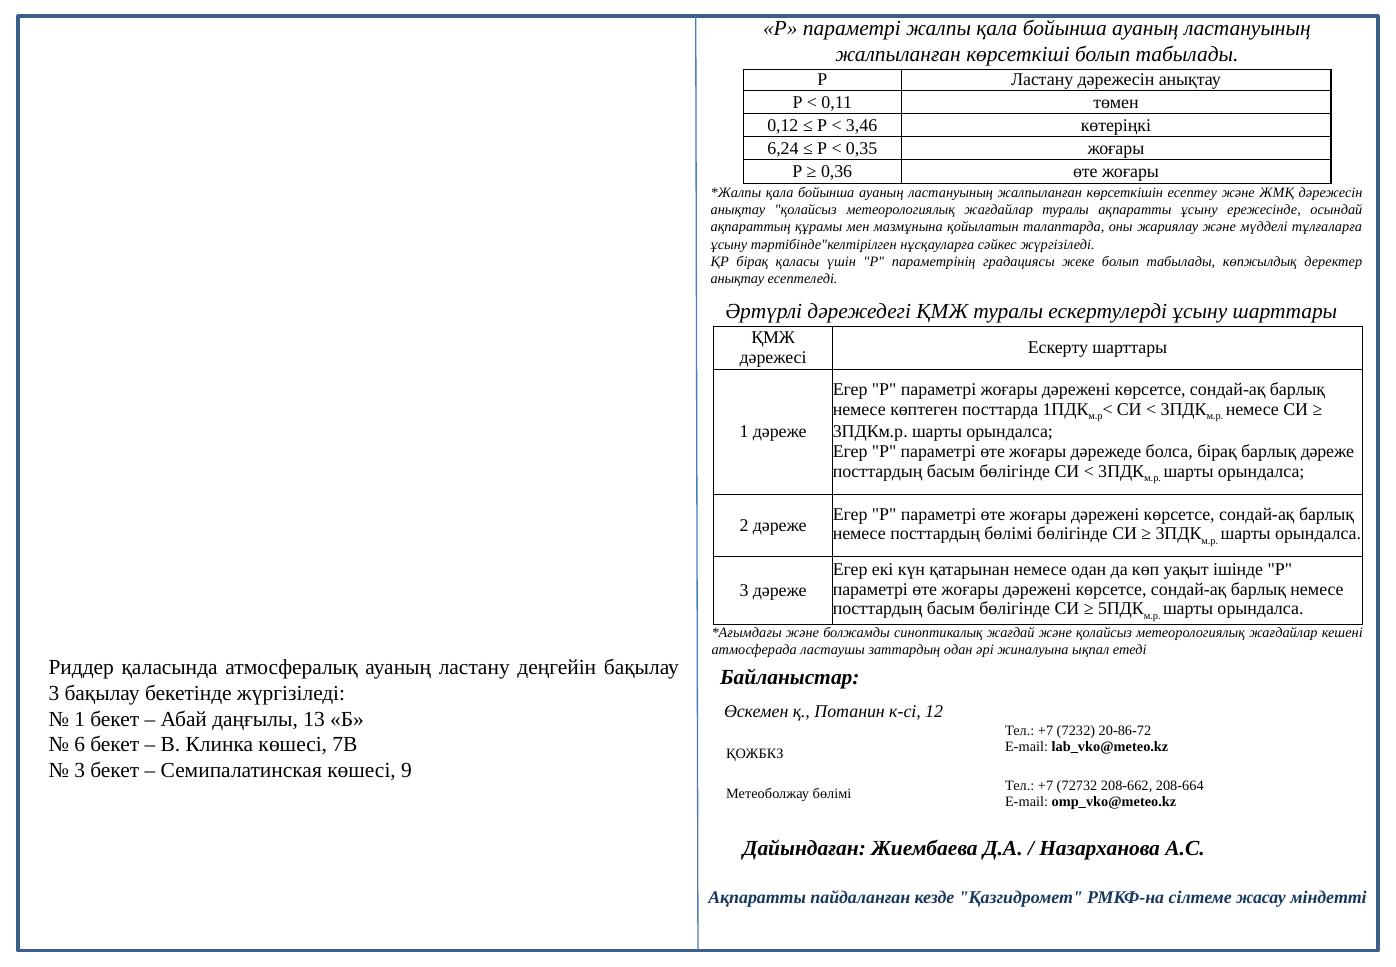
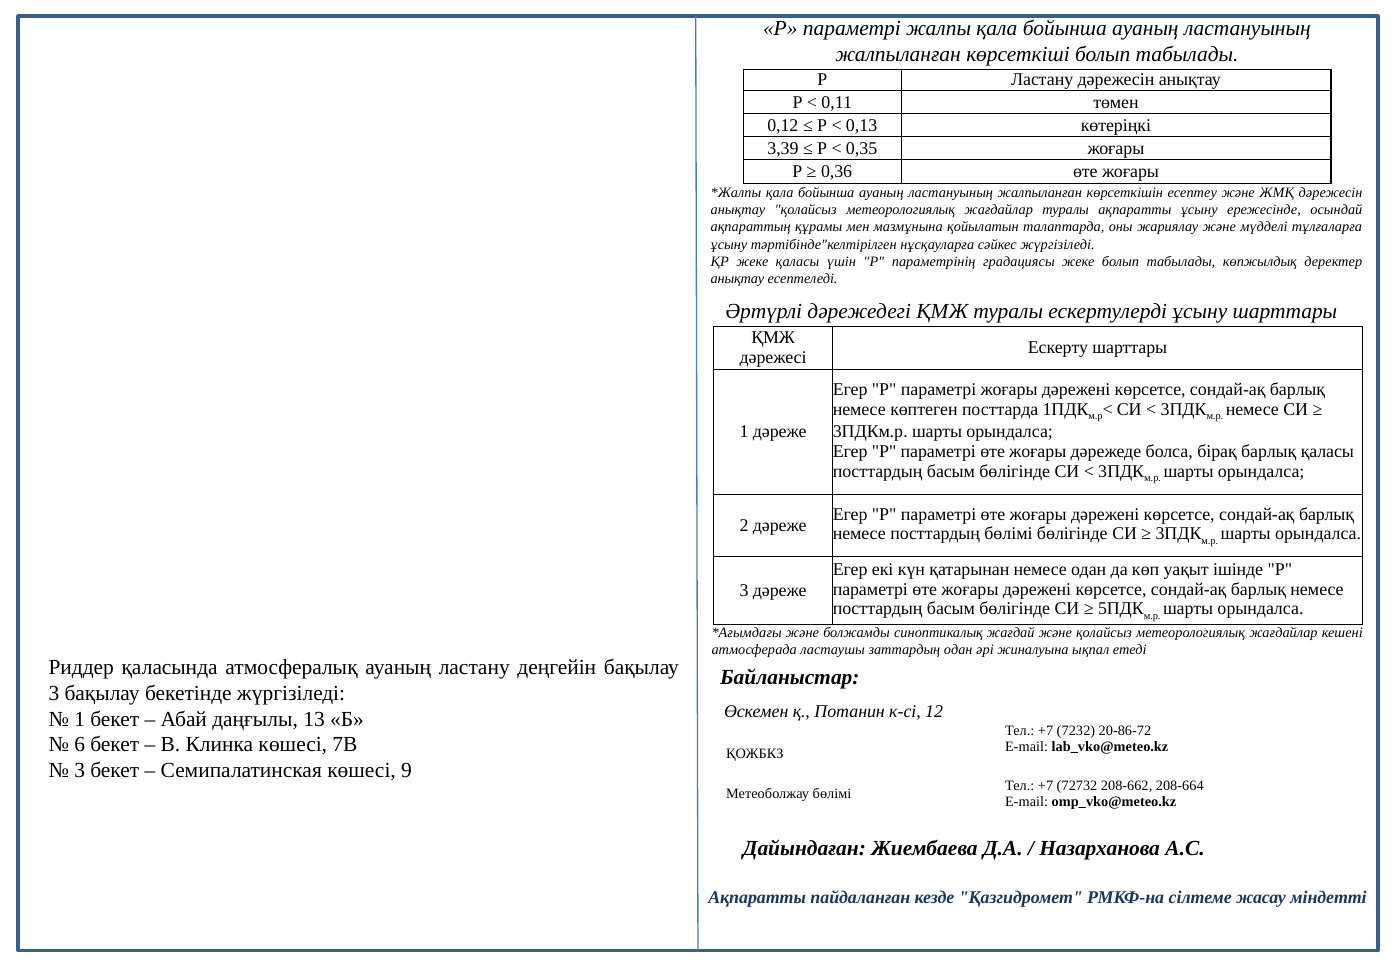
3,46: 3,46 -> 0,13 (862, 125)
6,24: 6,24 -> 3,39 (783, 148)
ҚР бірақ: бірақ -> жеке (752, 261)
барлық дәреже: дәреже -> қаласы (1327, 451)
